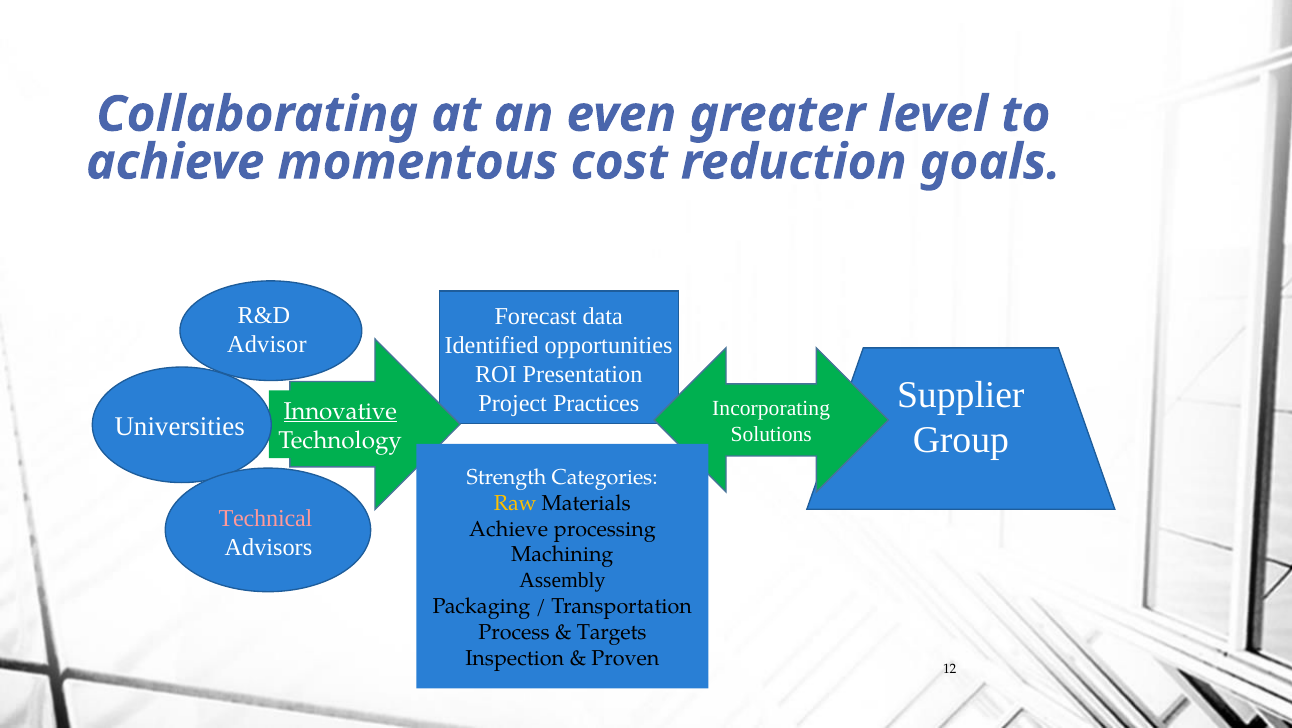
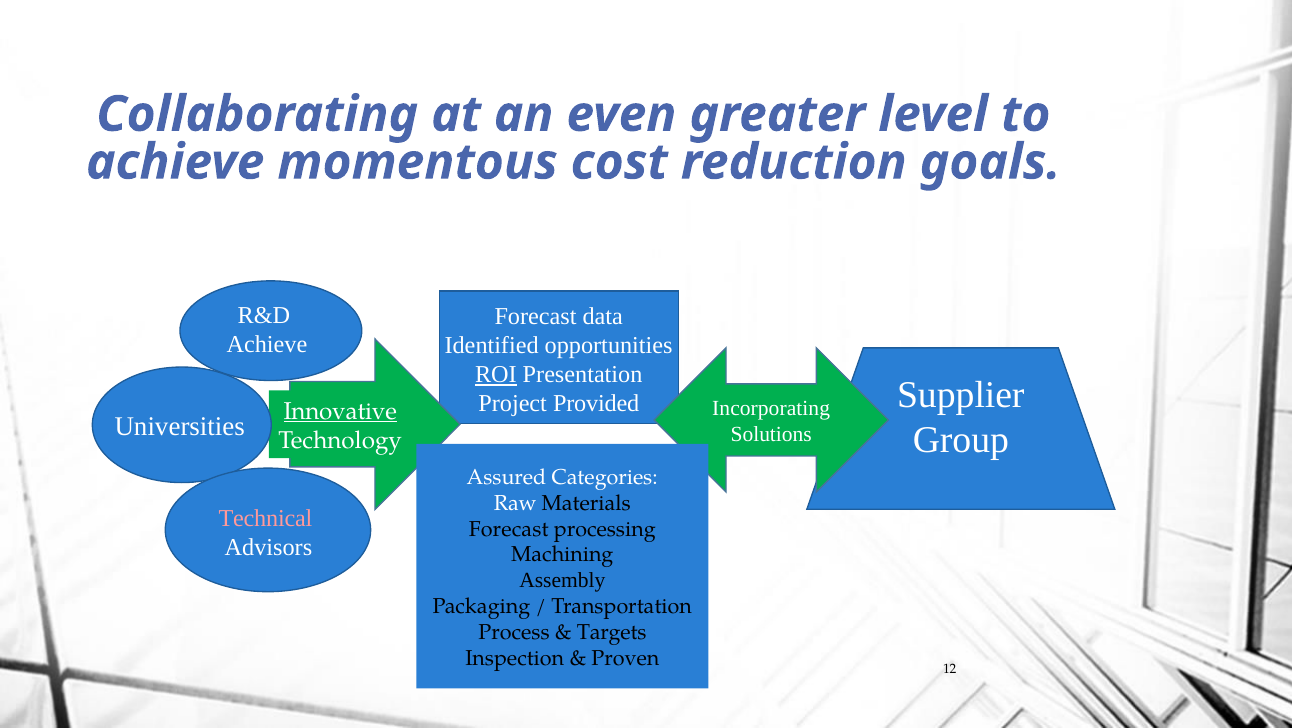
Advisor: Advisor -> Achieve (267, 344)
ROI underline: none -> present (496, 374)
Practices: Practices -> Provided (596, 404)
Strength: Strength -> Assured (506, 477)
Raw colour: yellow -> white (515, 503)
Achieve: Achieve -> Forecast (509, 529)
